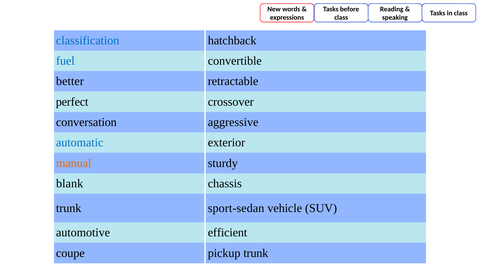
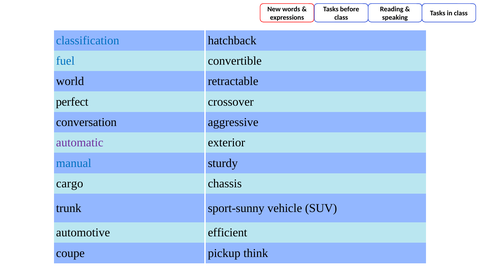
better: better -> world (70, 81)
automatic colour: blue -> purple (80, 143)
manual colour: orange -> blue (74, 163)
blank: blank -> cargo (70, 183)
sport-sedan: sport-sedan -> sport-sunny (236, 208)
pickup trunk: trunk -> think (256, 253)
